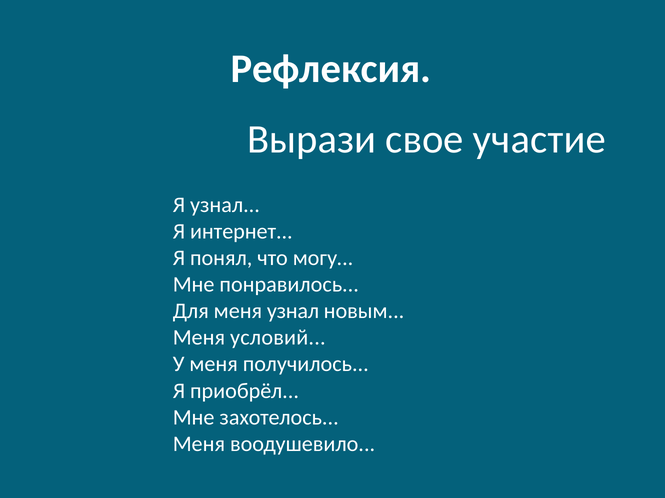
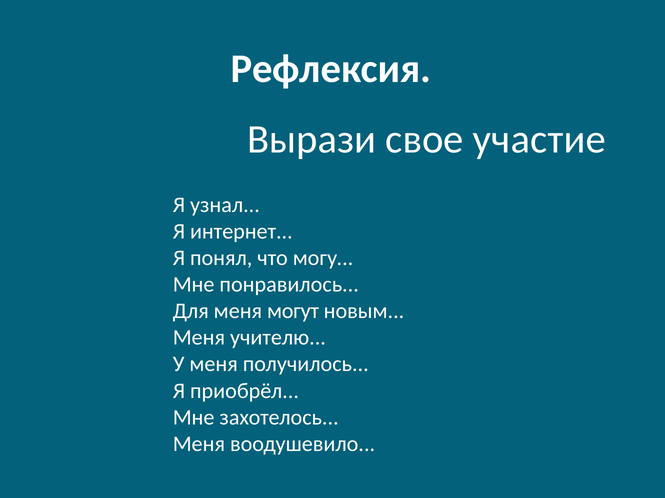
меня узнал: узнал -> могут (293, 312)
условий: условий -> учителю (278, 338)
